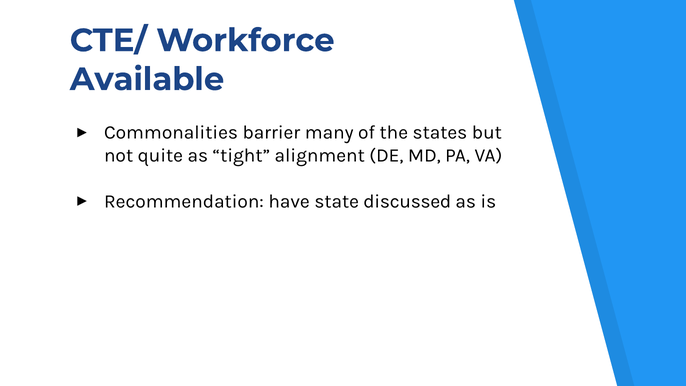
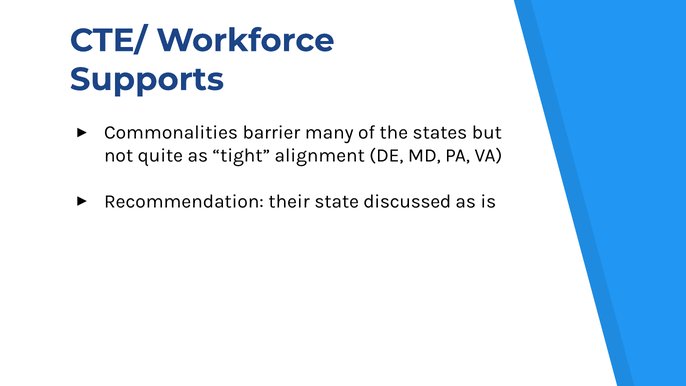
Available: Available -> Supports (147, 79)
have: have -> their (289, 201)
